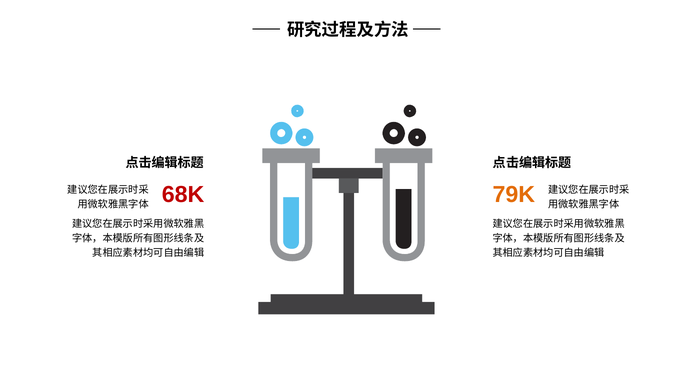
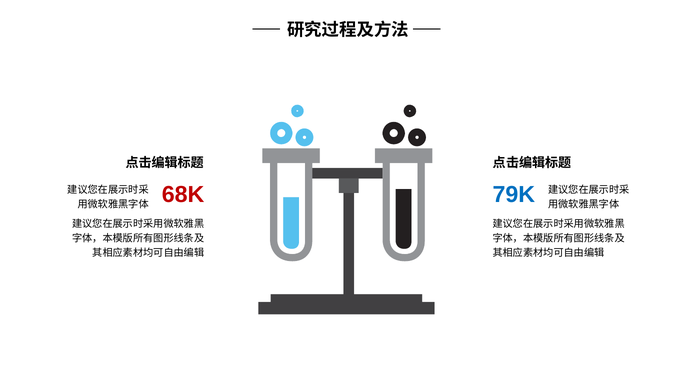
79K colour: orange -> blue (514, 195)
